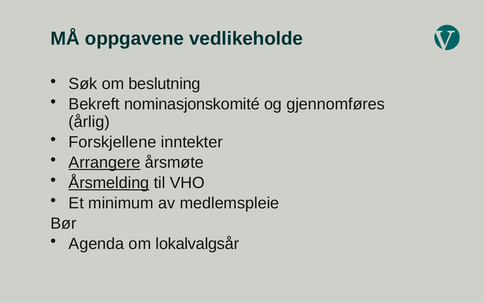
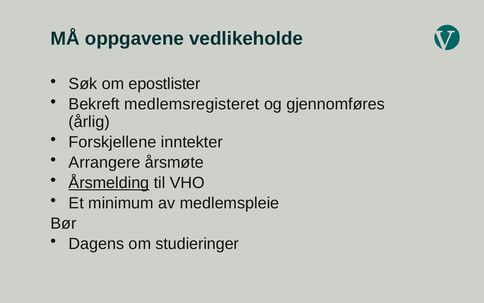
beslutning: beslutning -> epostlister (165, 84)
nominasjonskomité: nominasjonskomité -> medlemsregisteret (192, 104)
Arrangere underline: present -> none (104, 162)
Agenda: Agenda -> Dagens (96, 243)
lokalvalgsår: lokalvalgsår -> studieringer (197, 243)
